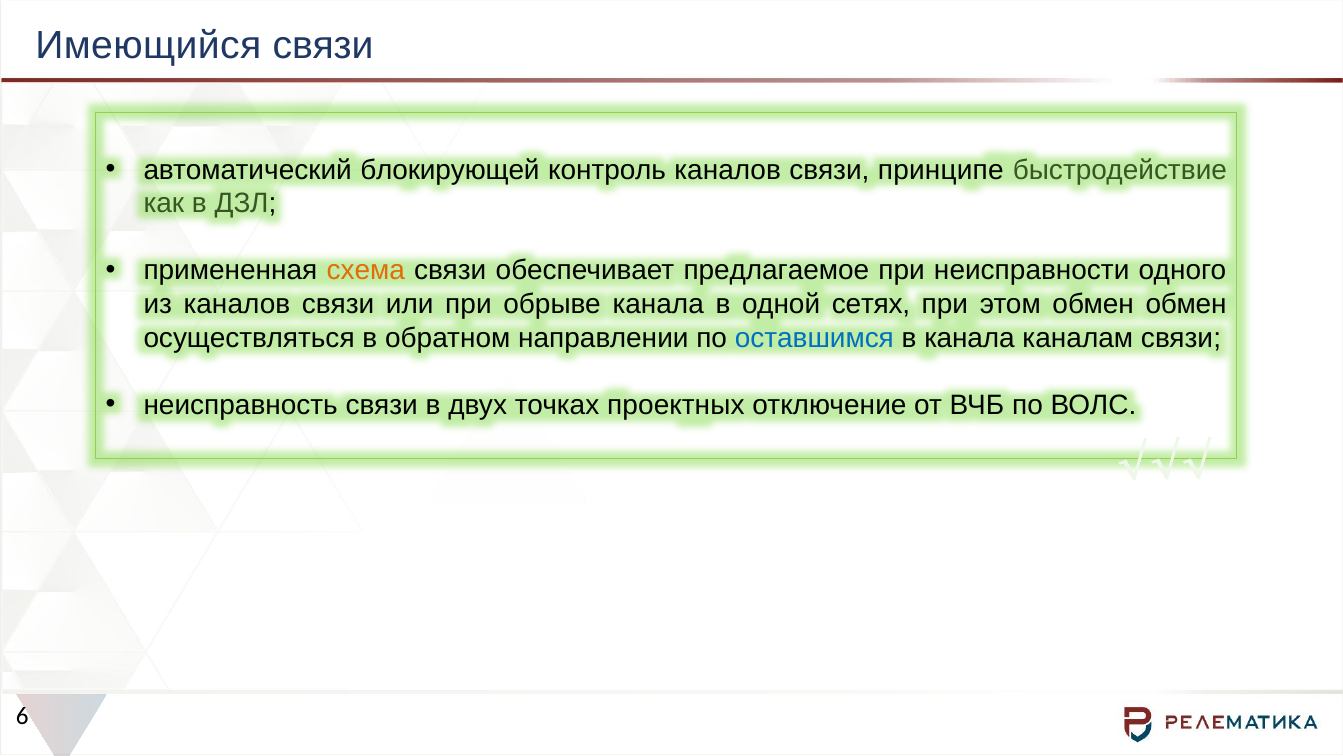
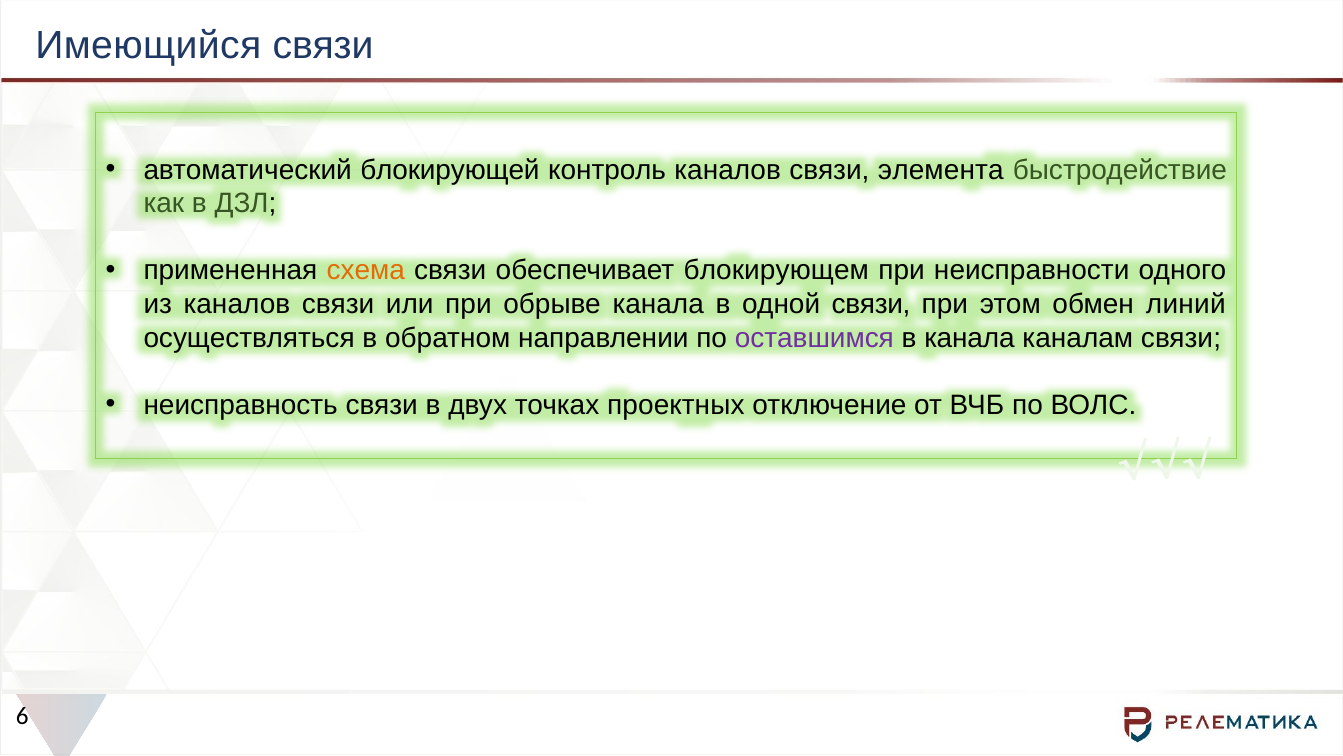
принципе: принципе -> элемента (941, 170)
предлагаемое: предлагаемое -> блокирующем (776, 270)
одной сетях: сетях -> связи (871, 304)
обмен обмен: обмен -> линий (1186, 304)
оставшимся colour: blue -> purple (814, 338)
